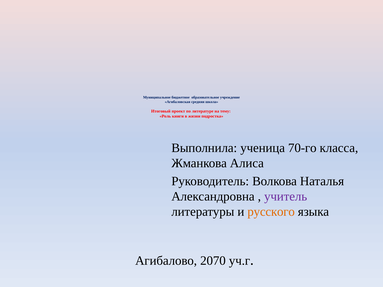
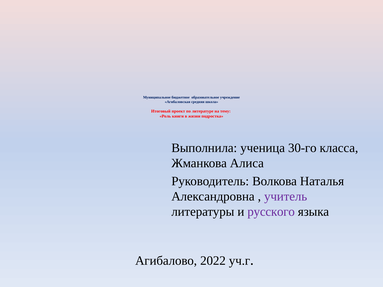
70-го: 70-го -> 30-го (302, 148)
русского colour: orange -> purple (271, 212)
2070: 2070 -> 2022 (213, 261)
